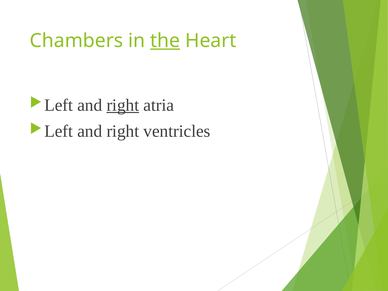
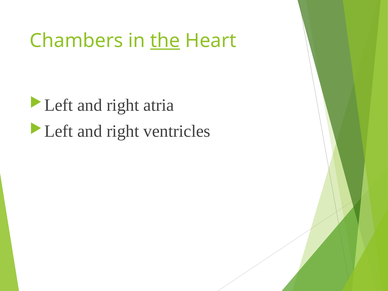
right underline: present -> none (123, 105)
